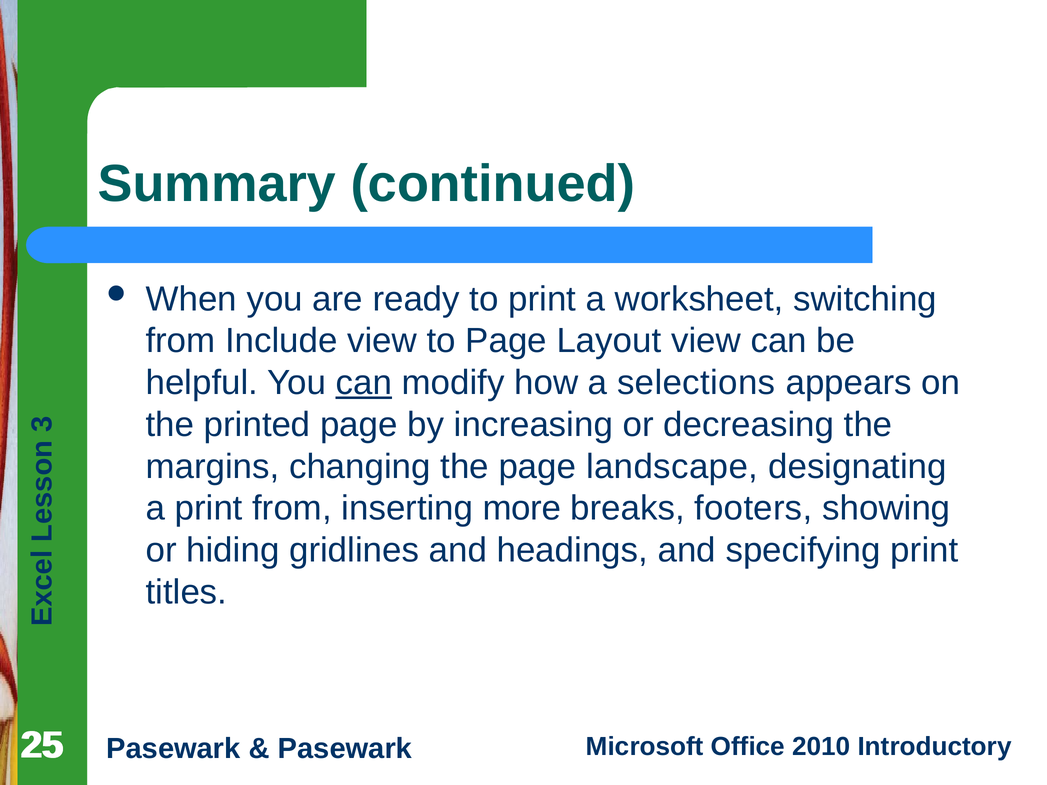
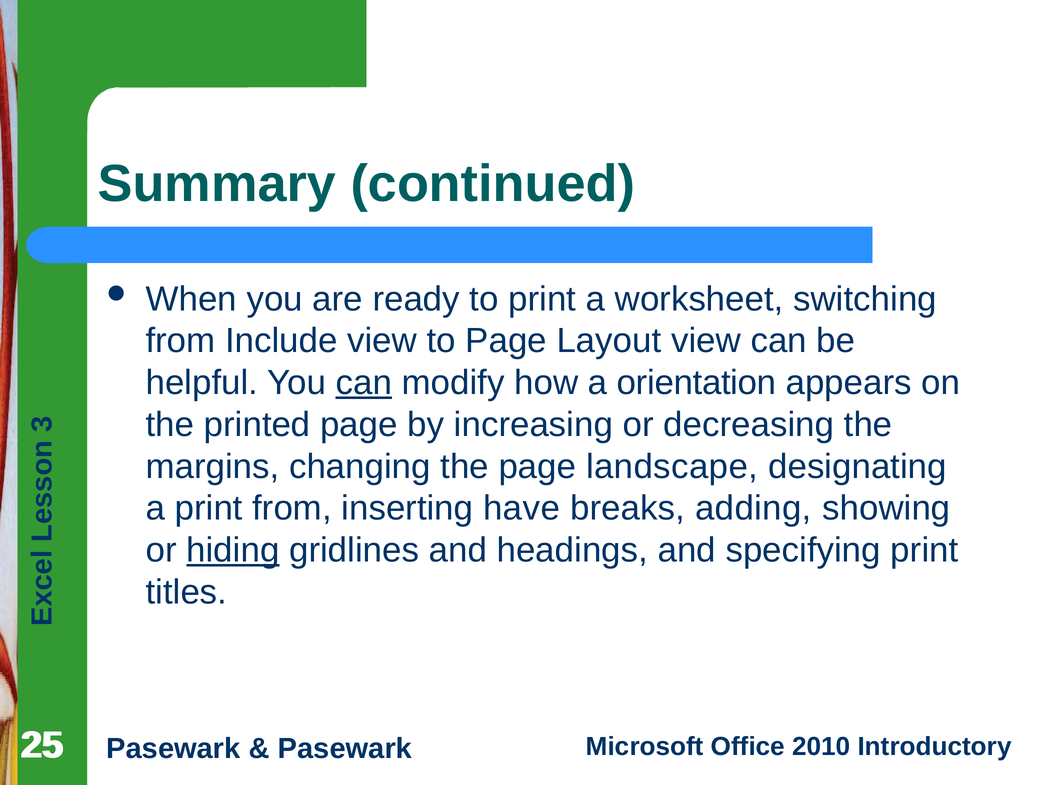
selections: selections -> orientation (697, 383)
more: more -> have (522, 509)
footers: footers -> adding (753, 509)
hiding underline: none -> present (233, 550)
